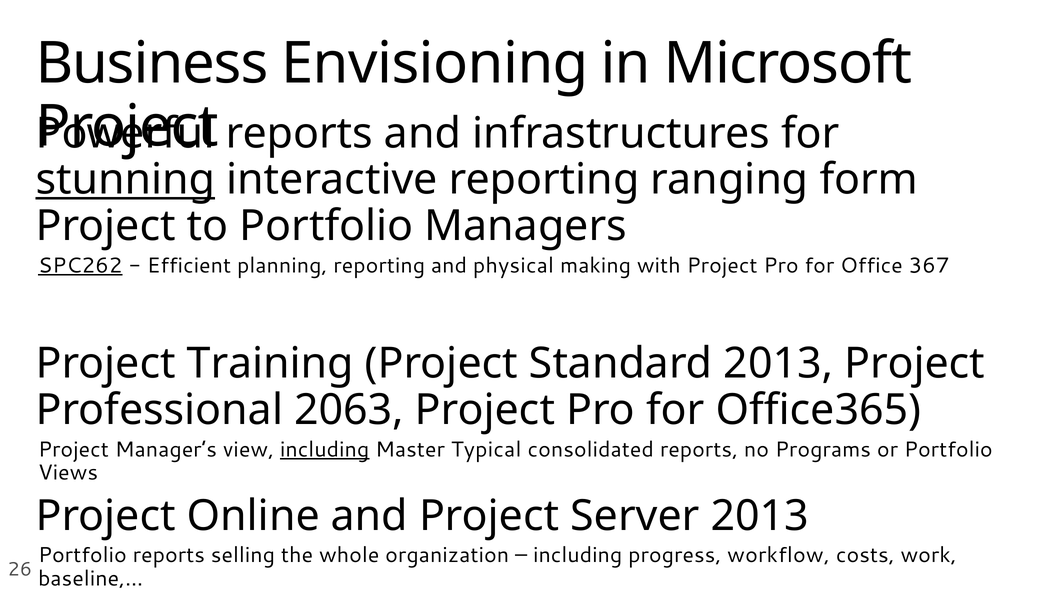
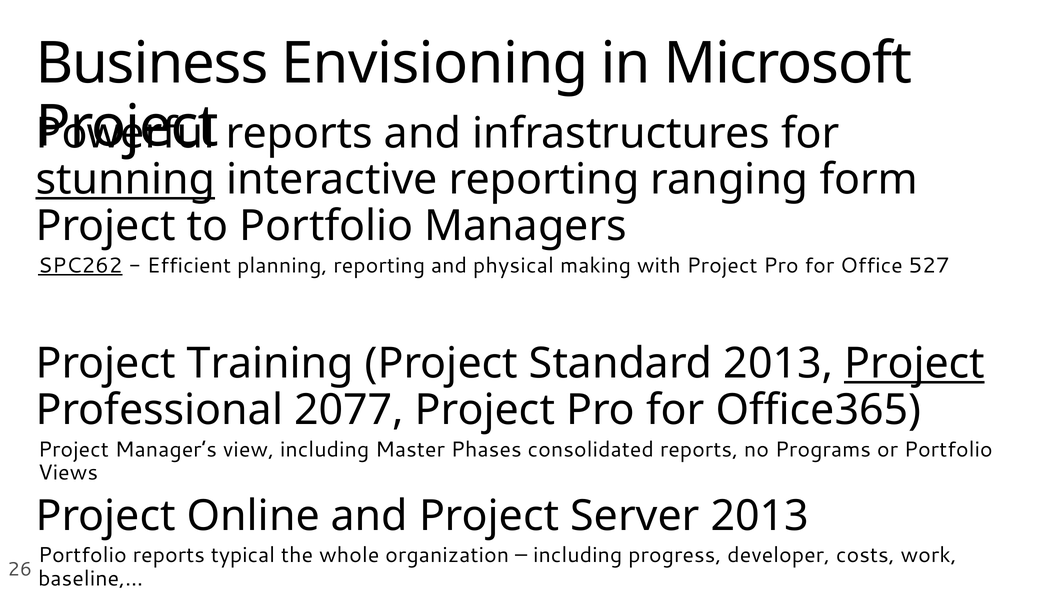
367: 367 -> 527 (929, 265)
Project underline: none -> present (914, 364)
2063: 2063 -> 2077 (349, 410)
including underline: present -> none (325, 449)
Typical: Typical -> Phases (486, 449)
selling: selling -> typical (243, 555)
workflow: workflow -> developer (779, 555)
